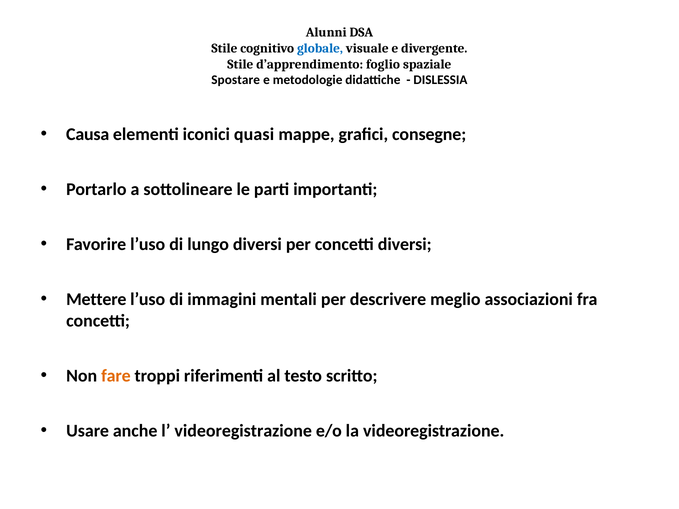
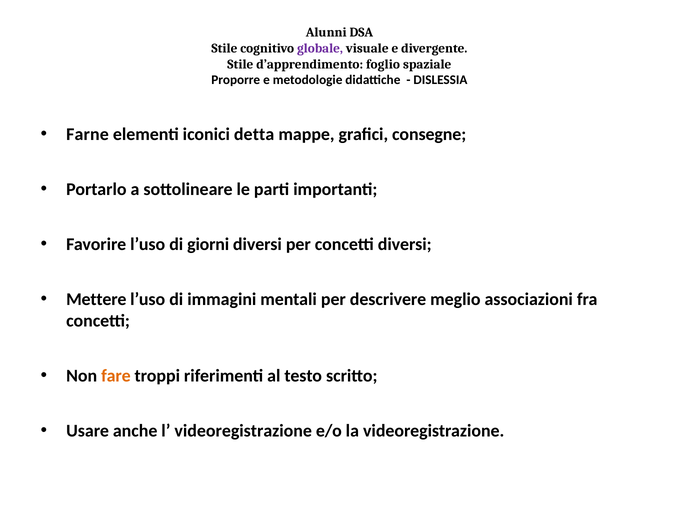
globale colour: blue -> purple (320, 48)
Spostare: Spostare -> Proporre (236, 80)
Causa: Causa -> Farne (88, 134)
quasi: quasi -> detta (254, 134)
lungo: lungo -> giorni (208, 244)
